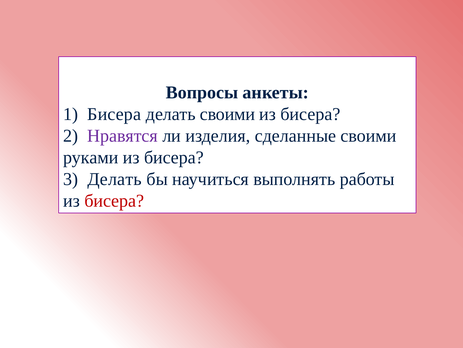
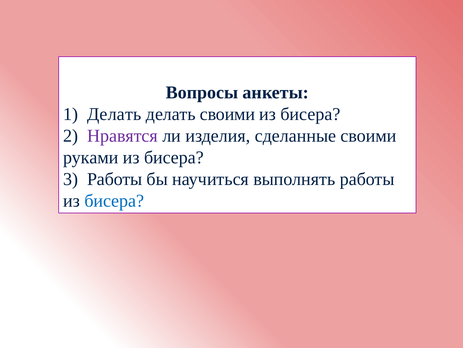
1 Бисера: Бисера -> Делать (114, 114)
3 Делать: Делать -> Работы (115, 179)
бисера colour: red -> blue (114, 201)
